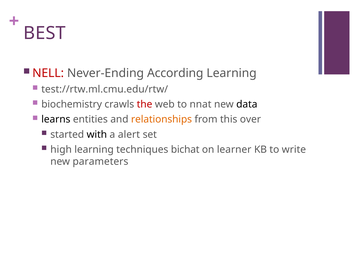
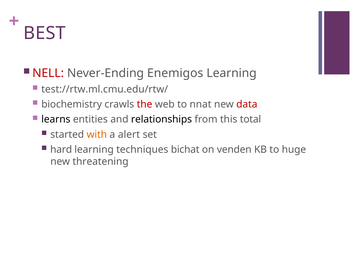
According: According -> Enemigos (175, 73)
data colour: black -> red (247, 104)
relationships colour: orange -> black (162, 119)
over: over -> total (251, 119)
with colour: black -> orange (97, 134)
high: high -> hard (61, 149)
learner: learner -> venden (234, 149)
write: write -> huge (294, 149)
parameters: parameters -> threatening (101, 161)
